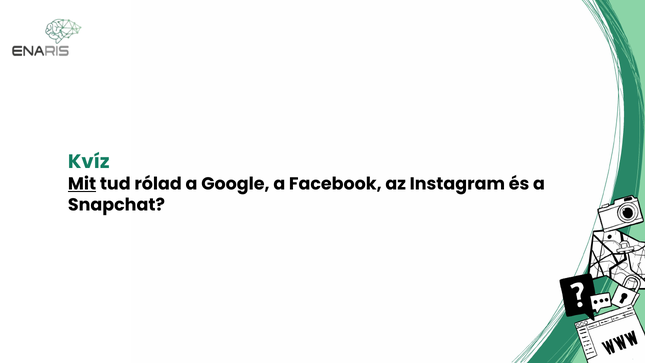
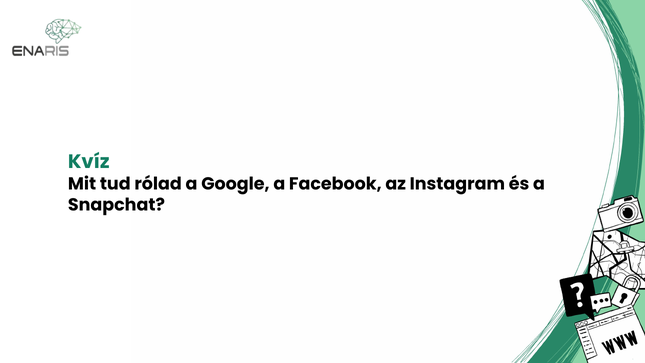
Mit underline: present -> none (82, 184)
